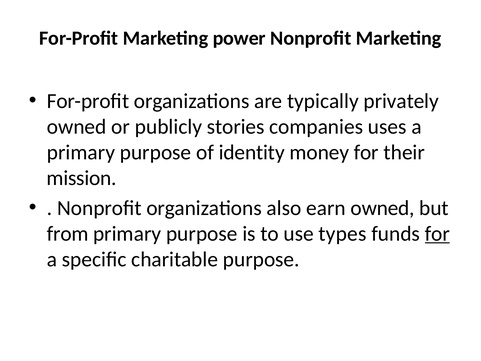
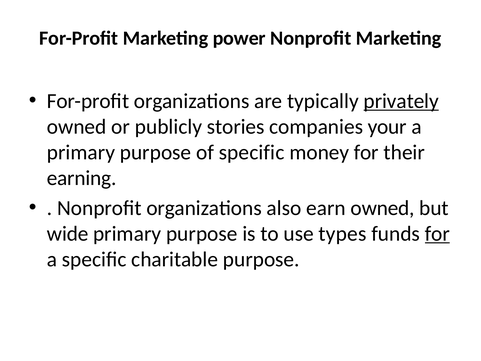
privately underline: none -> present (401, 101)
uses: uses -> your (387, 127)
of identity: identity -> specific (252, 152)
mission: mission -> earning (82, 178)
from: from -> wide (68, 233)
